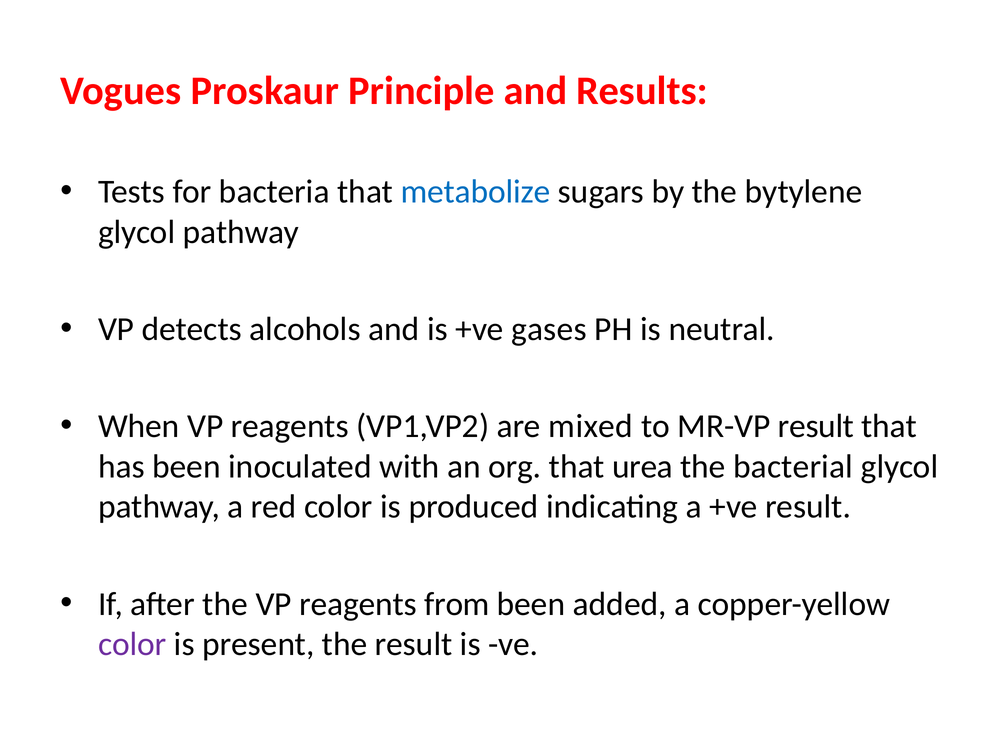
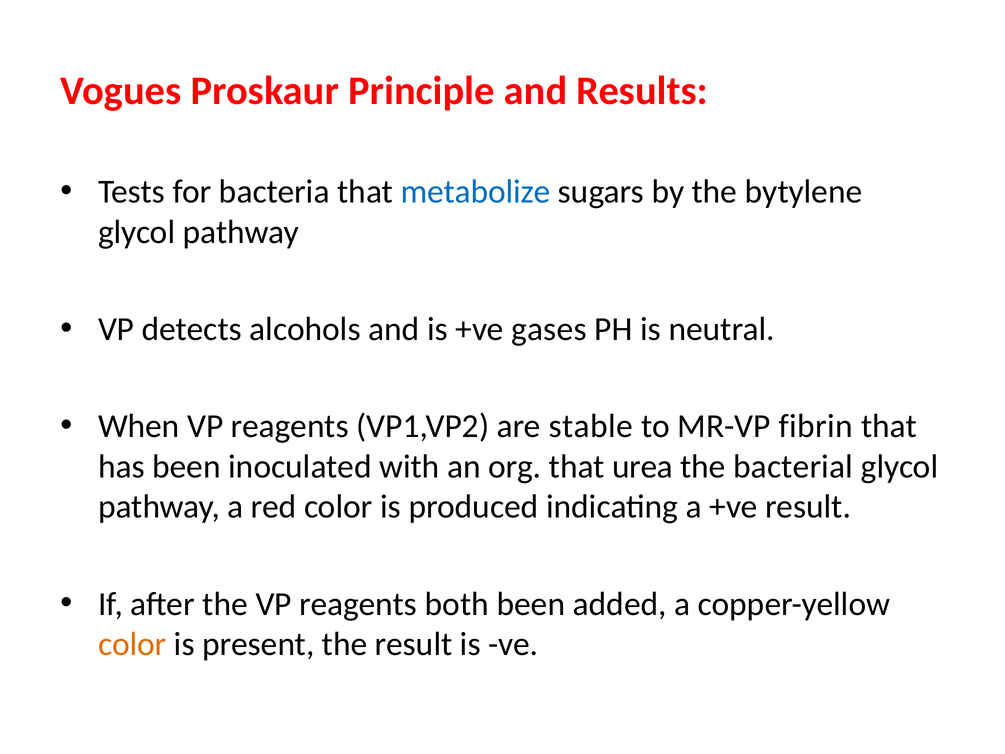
mixed: mixed -> stable (591, 426)
MR-VP result: result -> fibrin (816, 426)
from: from -> both (457, 604)
color colour: purple -> orange (132, 644)
